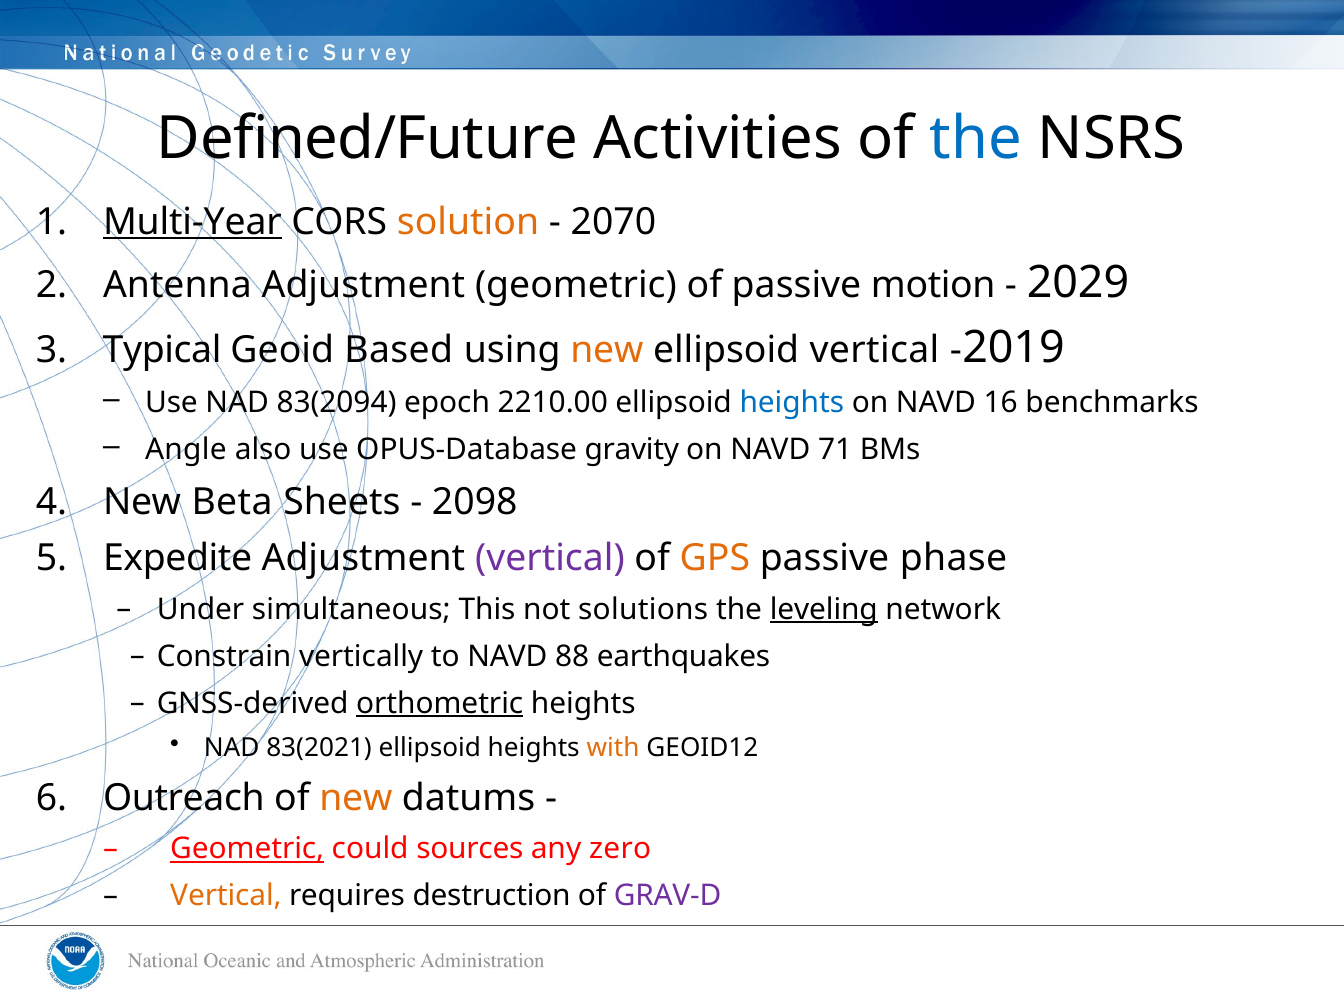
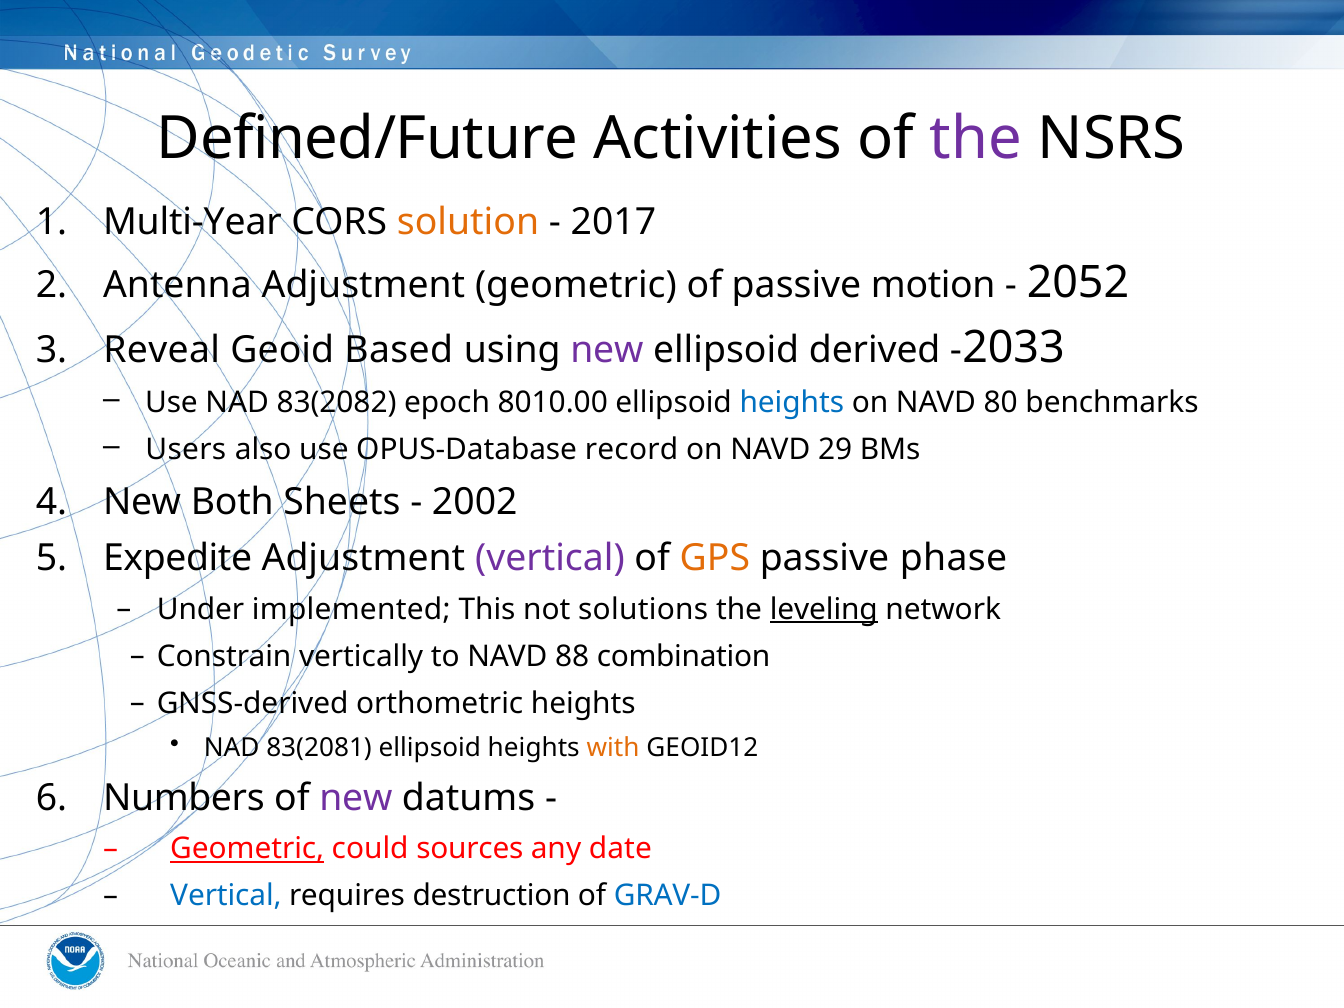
the colour: blue -> purple (976, 138)
Multi-Year underline: present -> none (192, 222)
2070: 2070 -> 2017 (613, 222)
2029: 2029 -> 2052 (1078, 283)
Typical: Typical -> Reveal (162, 351)
new colour: orange -> purple (607, 351)
ellipsoid vertical: vertical -> derived (875, 351)
2019: 2019 -> 2033 (1014, 348)
83(2094: 83(2094 -> 83(2082 (337, 403)
2210.00: 2210.00 -> 8010.00 (553, 403)
16: 16 -> 80 (1001, 403)
Angle: Angle -> Users (186, 450)
gravity: gravity -> record (632, 450)
71: 71 -> 29 (835, 450)
Beta: Beta -> Both (232, 502)
2098: 2098 -> 2002 (475, 502)
simultaneous: simultaneous -> implemented (351, 609)
earthquakes: earthquakes -> combination (684, 656)
orthometric underline: present -> none (440, 703)
83(2021: 83(2021 -> 83(2081 (319, 748)
Outreach: Outreach -> Numbers (184, 798)
new colour: orange -> purple (356, 798)
zero: zero -> date (620, 849)
Vertical colour: orange -> blue (226, 896)
GRAV-D colour: purple -> blue (668, 896)
